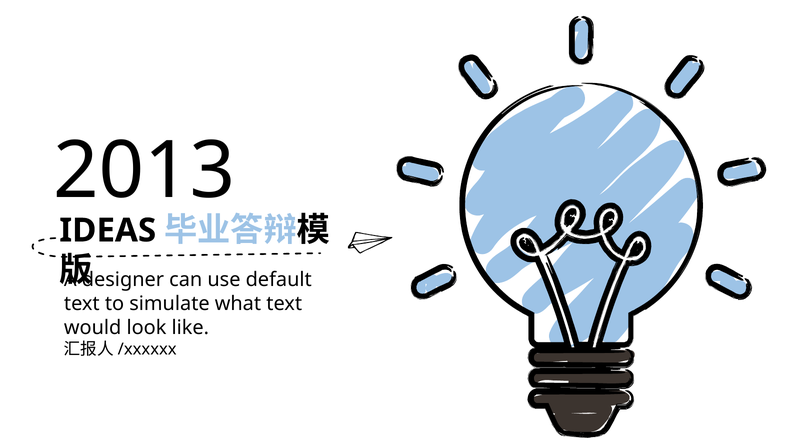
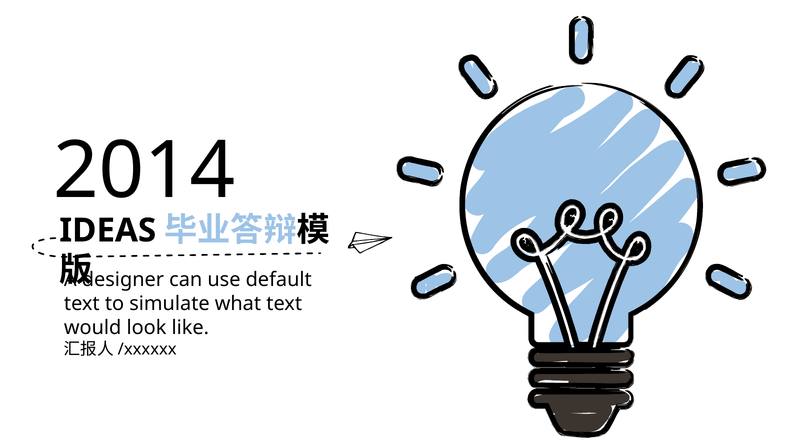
2013: 2013 -> 2014 (144, 171)
